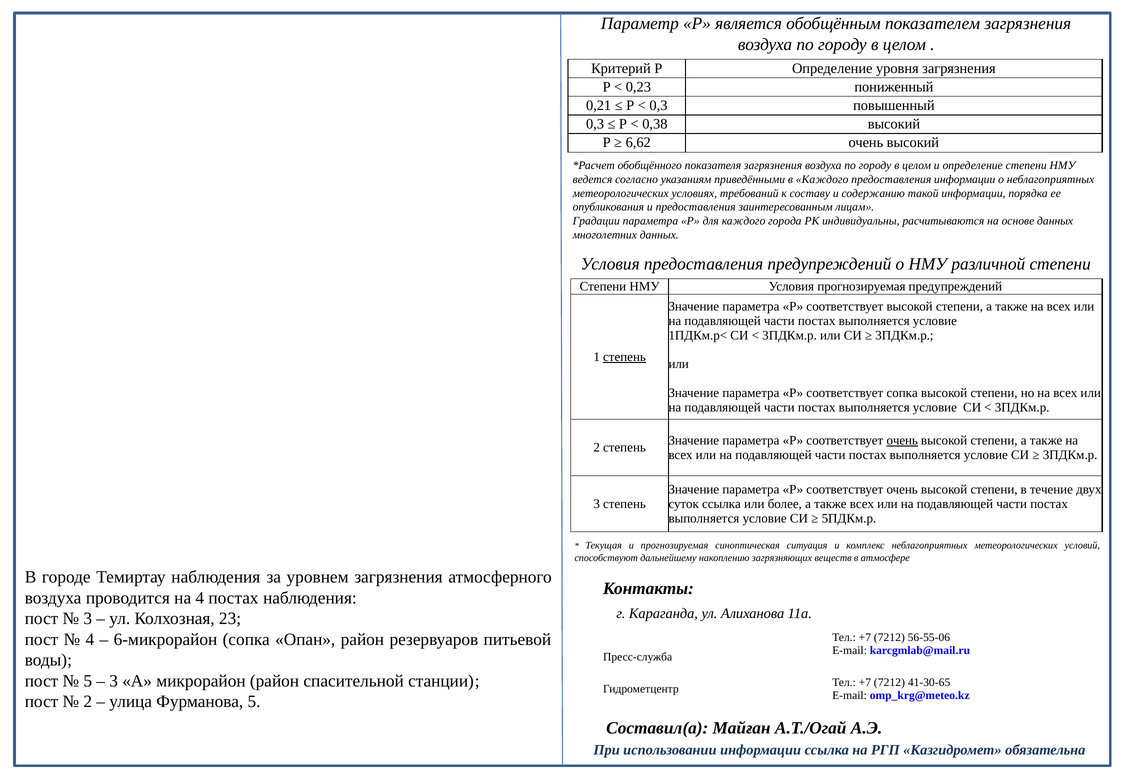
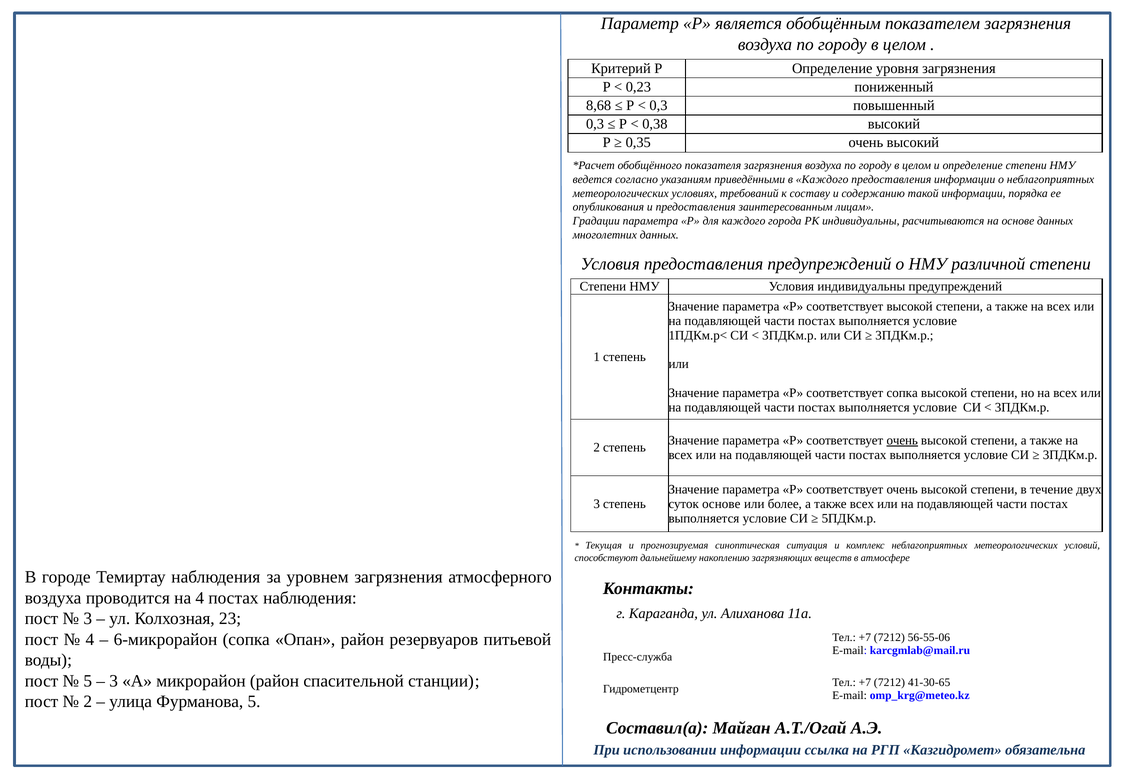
0,21: 0,21 -> 8,68 (599, 106)
6,62: 6,62 -> 0,35 (638, 143)
Условия прогнозируемая: прогнозируемая -> индивидуальны (861, 287)
степень underline: present -> none (624, 357)
суток ссылка: ссылка -> основе (721, 504)
